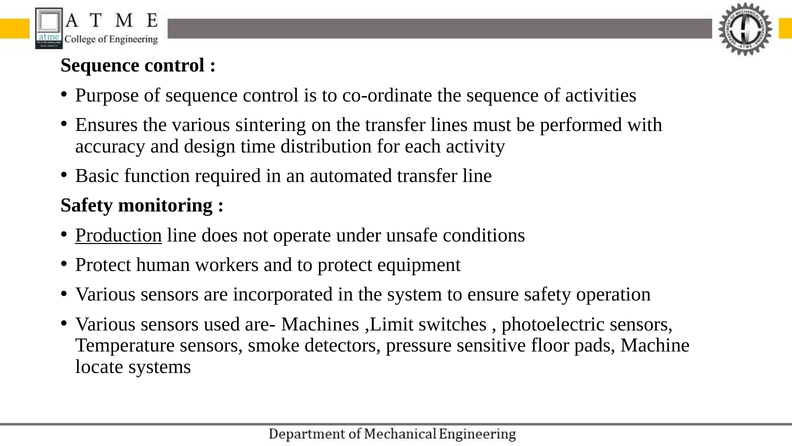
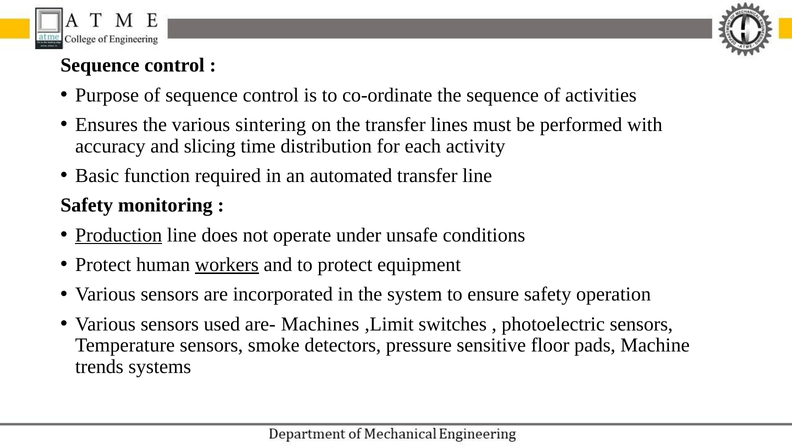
design: design -> slicing (210, 146)
workers underline: none -> present (227, 264)
locate: locate -> trends (99, 366)
